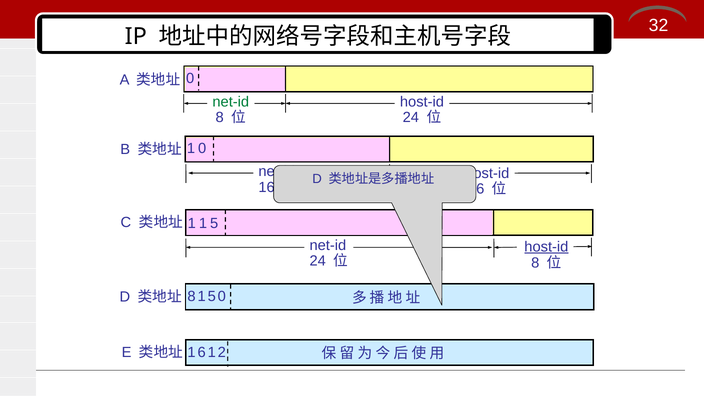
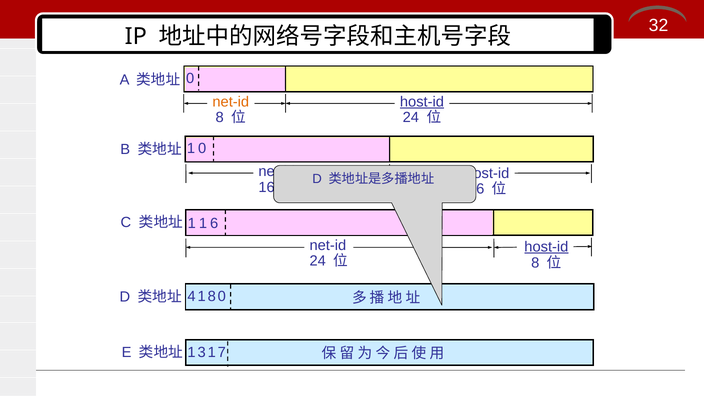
net-id colour: green -> orange (231, 102)
host-id underline: none -> present (422, 102)
5: 5 -> 6 (214, 224)
8: 8 -> 4 (192, 296)
1 5: 5 -> 8 (212, 296)
6: 6 -> 3 (202, 352)
2: 2 -> 7 (222, 352)
